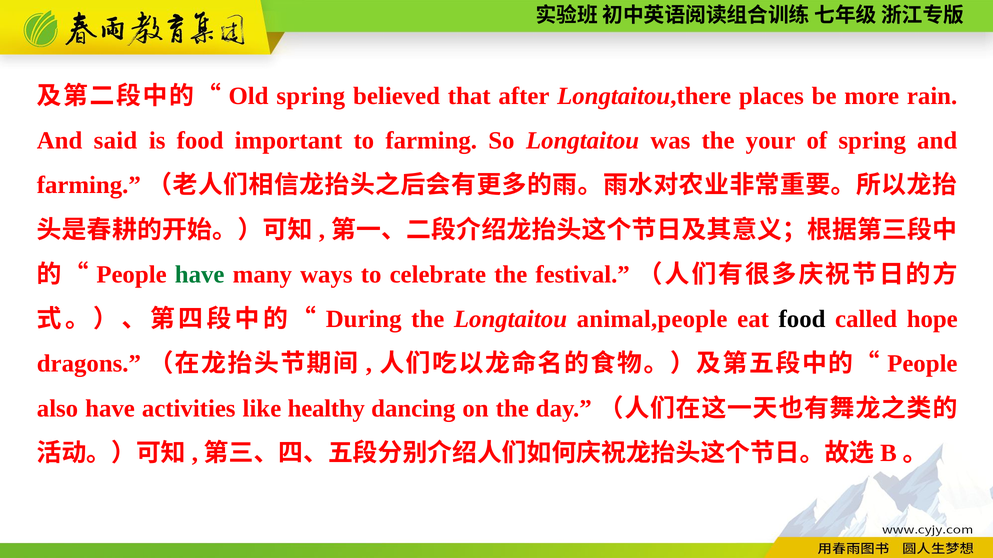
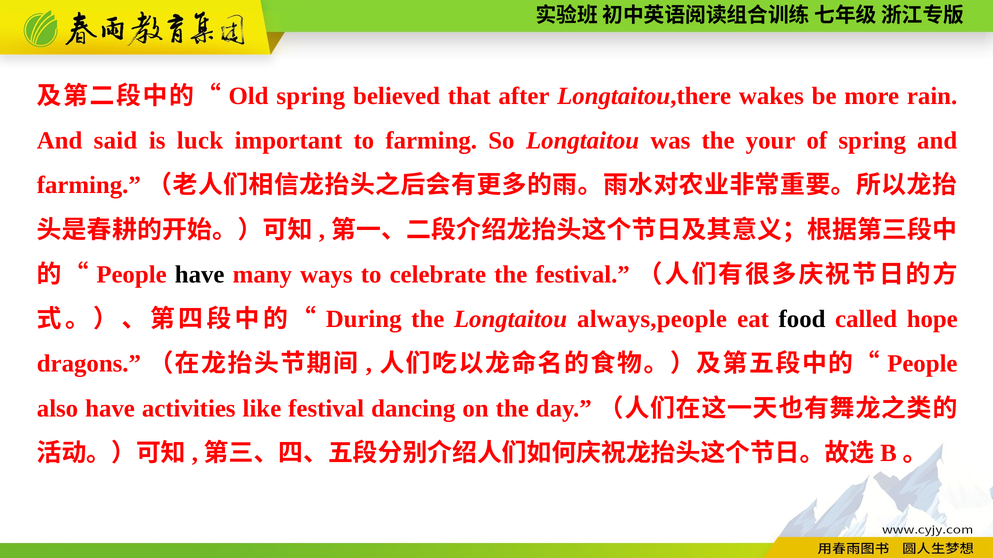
places: places -> wakes (771, 96)
is food: food -> luck (200, 141)
have colour: green -> black (200, 275)
animal,people: animal,people -> always,people (652, 320)
like healthy: healthy -> festival (326, 409)
